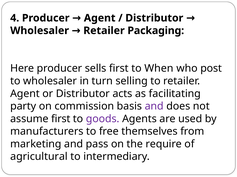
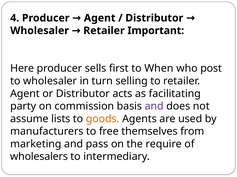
Packaging: Packaging -> Important (156, 31)
assume first: first -> lists (61, 119)
goods colour: purple -> orange (103, 119)
agricultural: agricultural -> wholesalers (39, 157)
